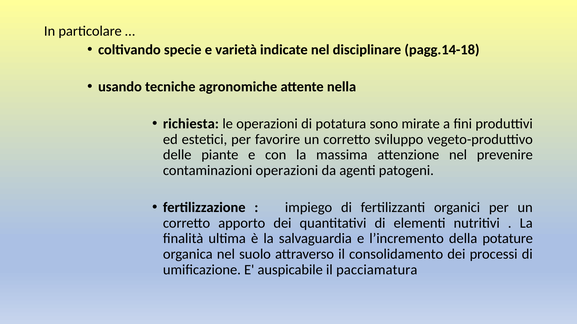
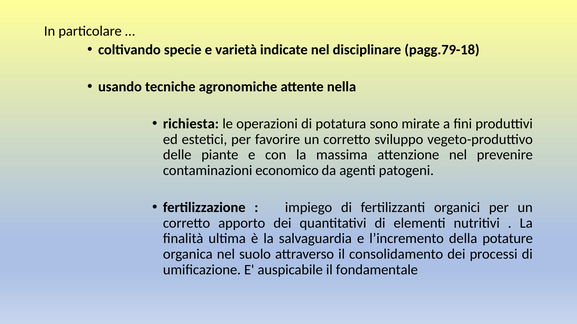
pagg.14-18: pagg.14-18 -> pagg.79-18 (442, 50)
contaminazioni operazioni: operazioni -> economico (287, 171)
pacciamatura: pacciamatura -> fondamentale (377, 270)
